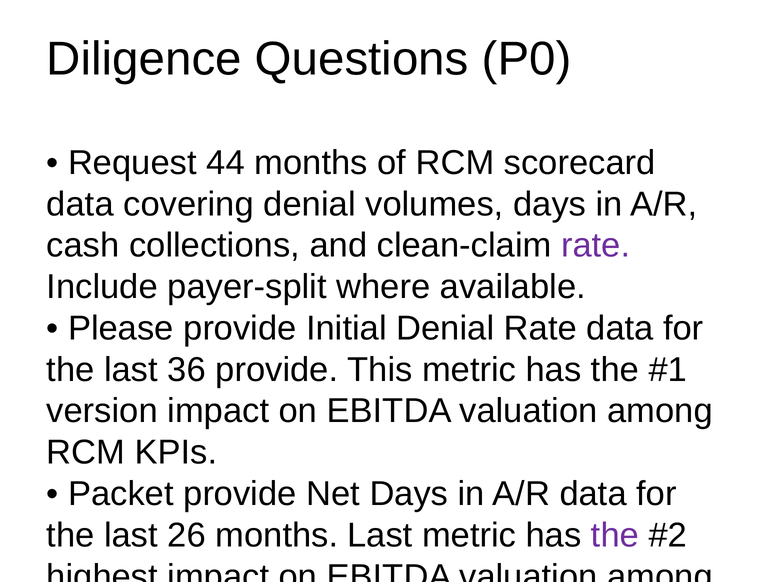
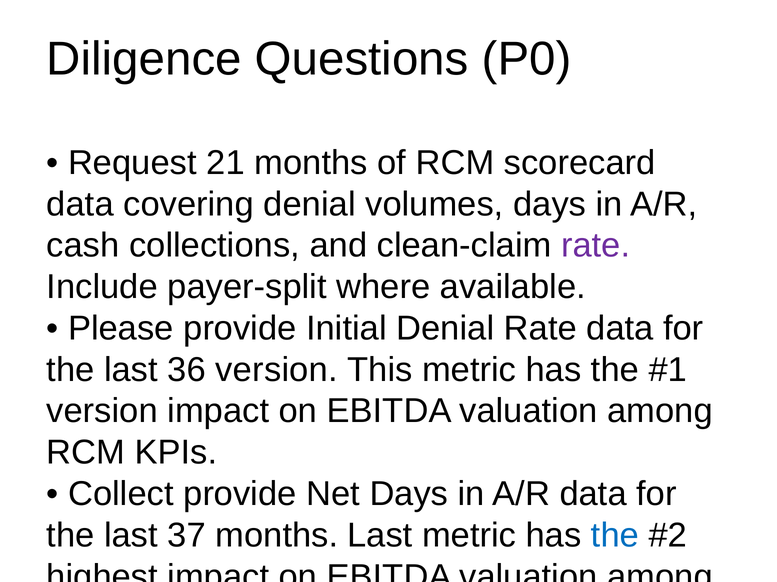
44: 44 -> 21 (226, 163)
36 provide: provide -> version (277, 370)
Packet: Packet -> Collect (121, 495)
26: 26 -> 37 (187, 536)
the colour: purple -> blue (615, 536)
